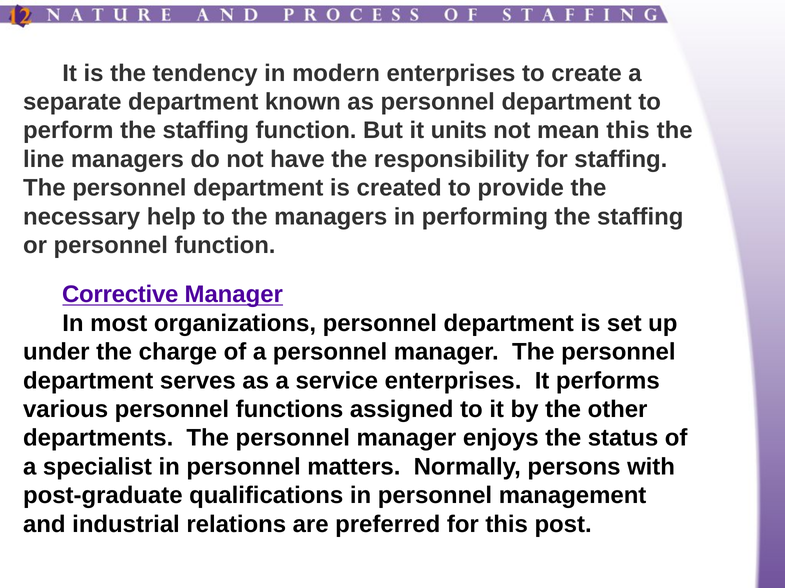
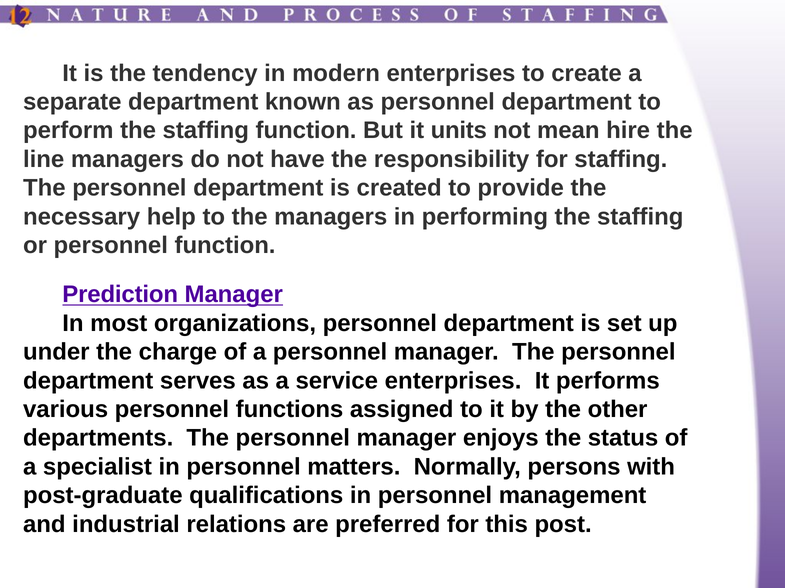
mean this: this -> hire (628, 131)
Corrective: Corrective -> Prediction (120, 295)
